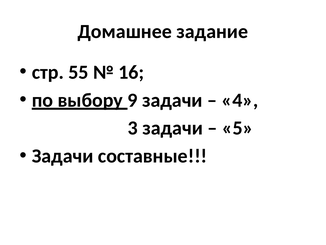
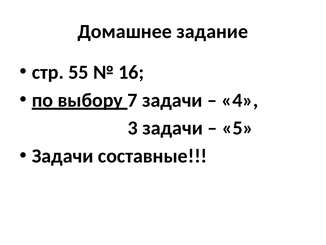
9: 9 -> 7 (133, 100)
